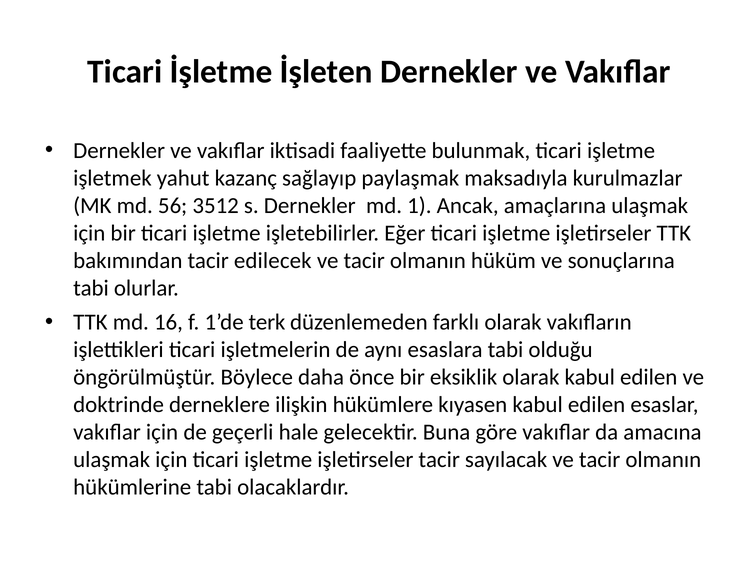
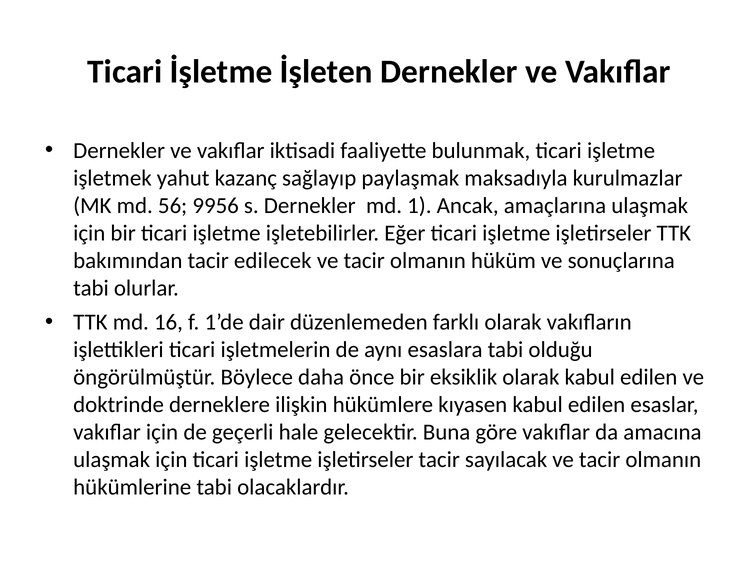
3512: 3512 -> 9956 (216, 206)
terk: terk -> dair (267, 322)
